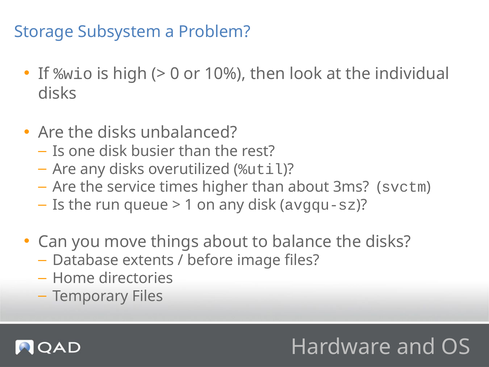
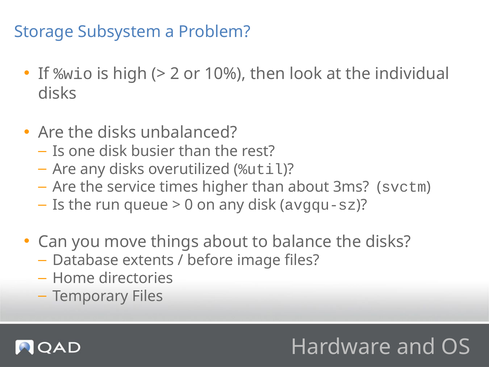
0: 0 -> 2 (175, 74)
1: 1 -> 0 (189, 205)
